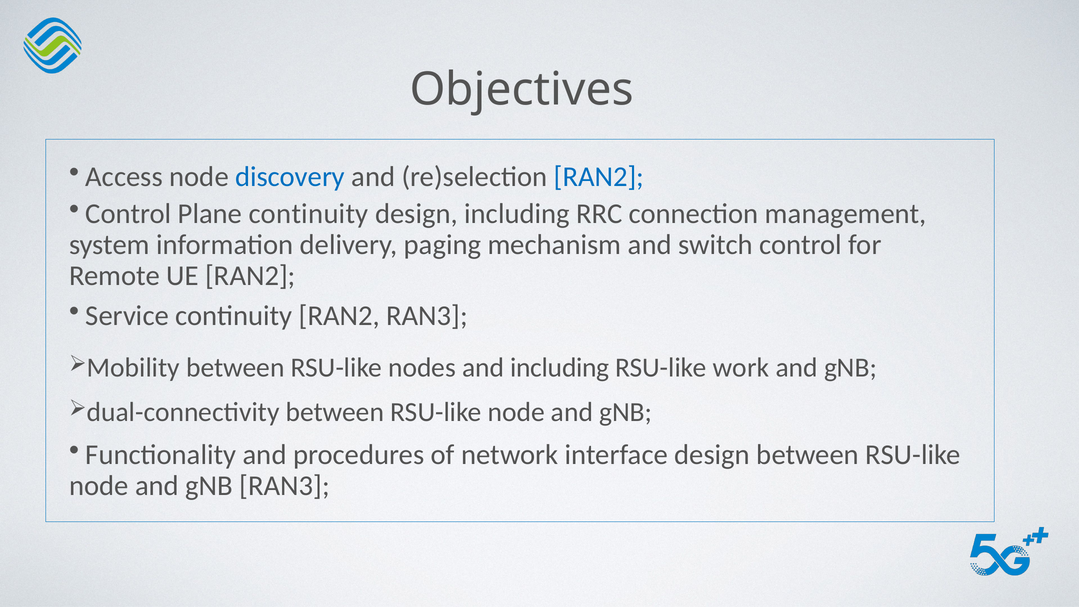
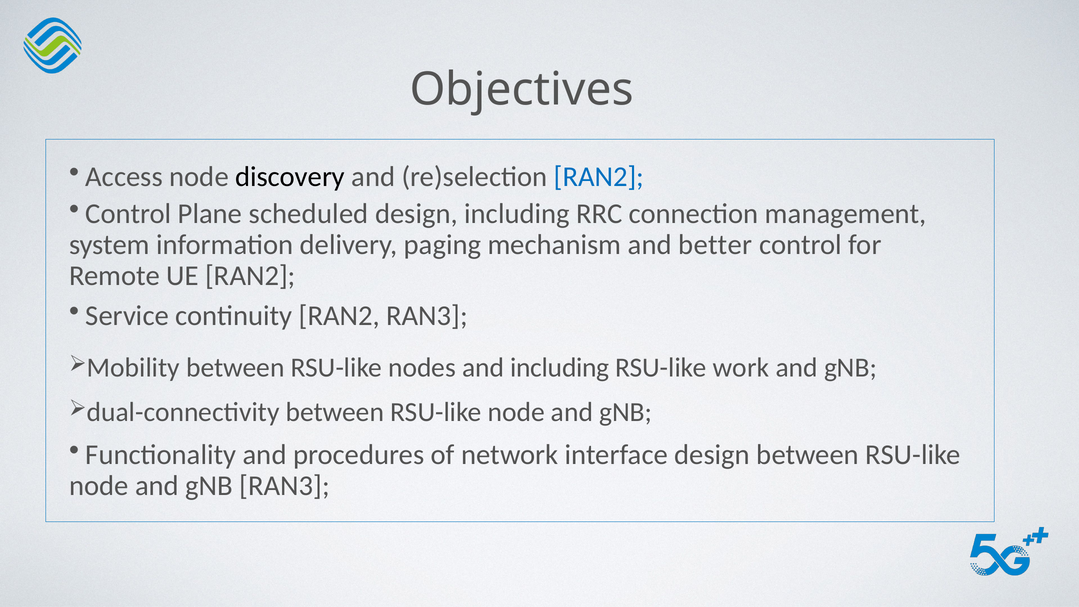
discovery colour: blue -> black (290, 177)
Plane continuity: continuity -> scheduled (309, 214)
switch: switch -> better (715, 245)
